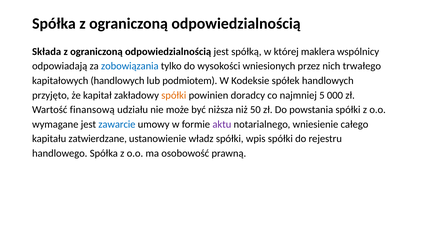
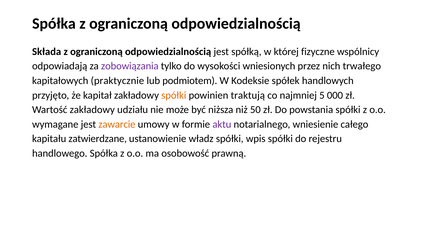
maklera: maklera -> fizyczne (318, 52)
zobowiązania colour: blue -> purple (130, 66)
kapitałowych handlowych: handlowych -> praktycznie (117, 81)
doradcy: doradcy -> traktują (248, 95)
Wartość finansową: finansową -> zakładowy (92, 110)
zawarcie colour: blue -> orange (117, 124)
